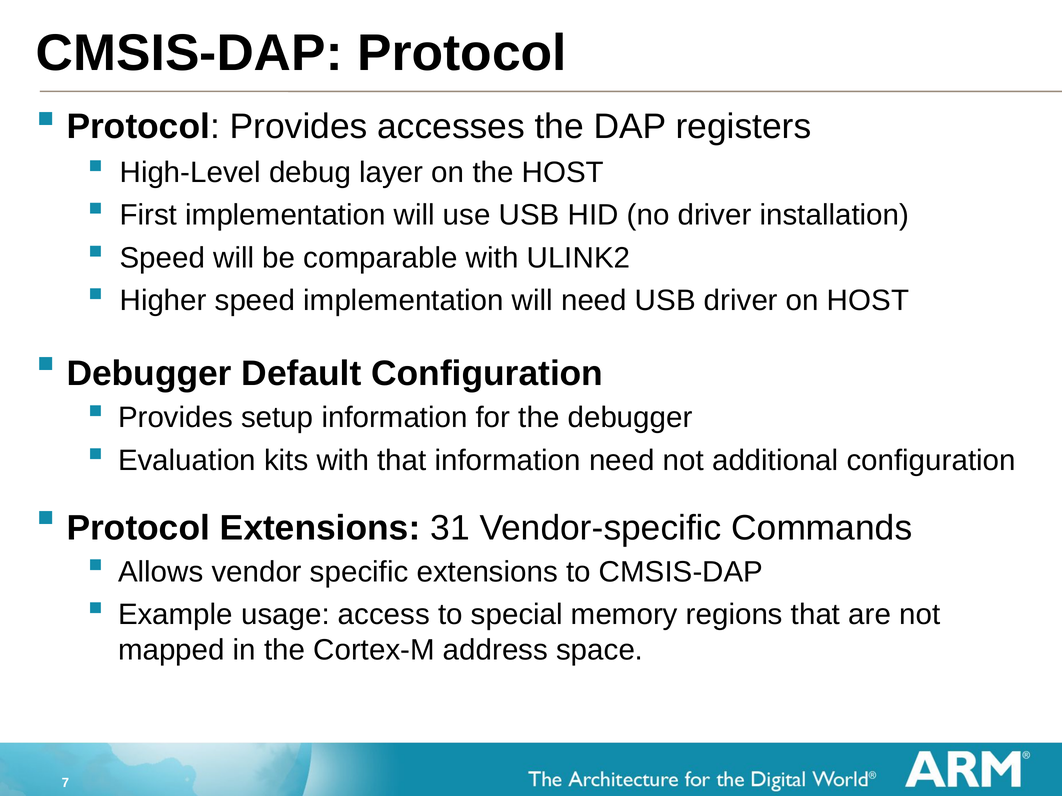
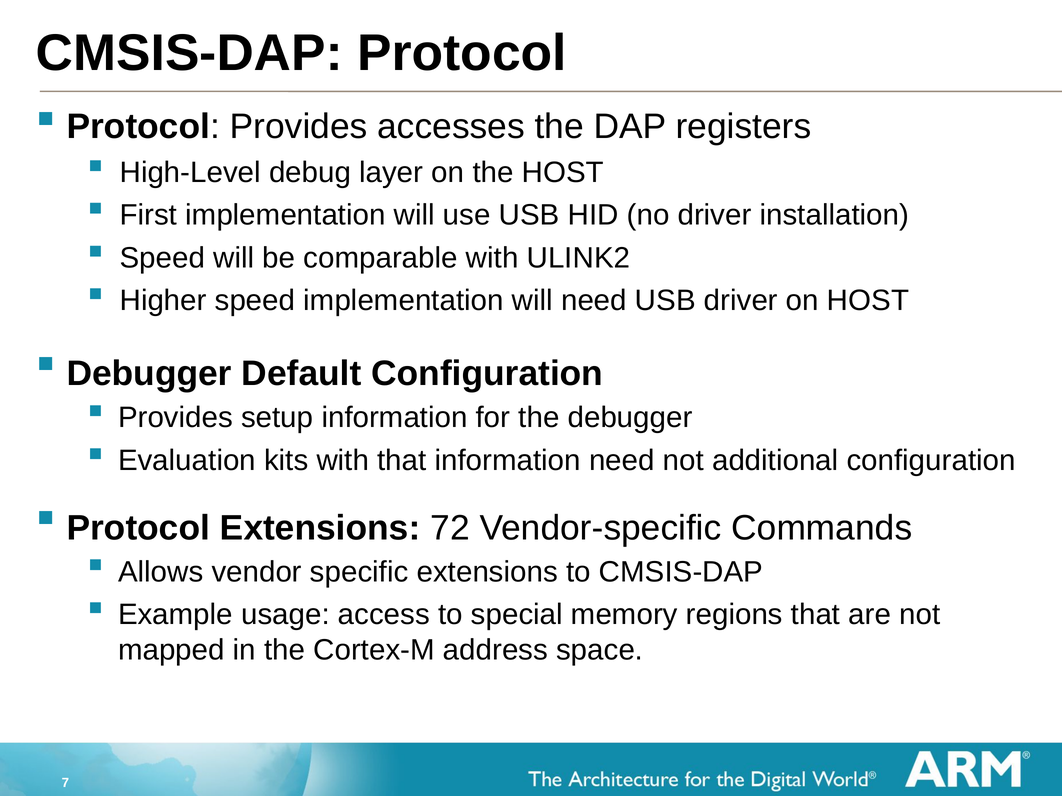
31: 31 -> 72 (450, 528)
